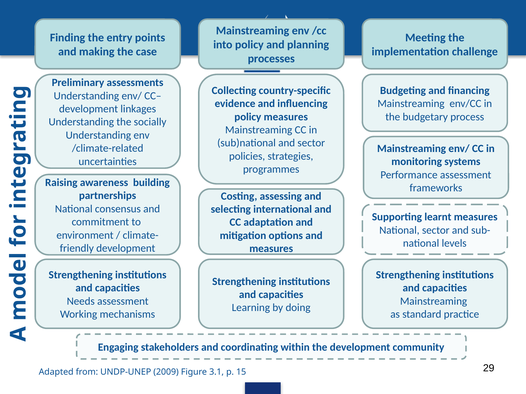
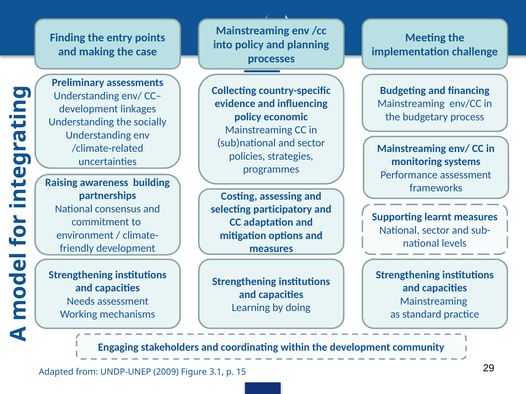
policy measures: measures -> economic (286, 117)
international: international -> participatory (283, 209)
